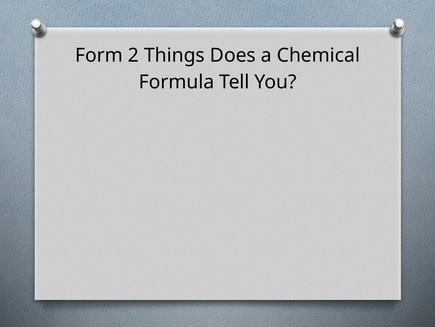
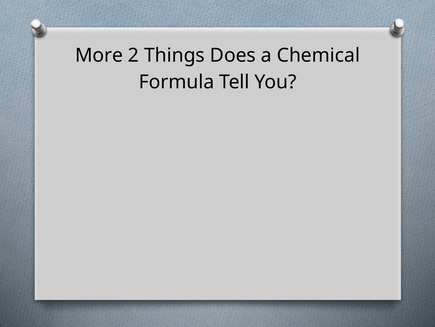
Form: Form -> More (99, 55)
